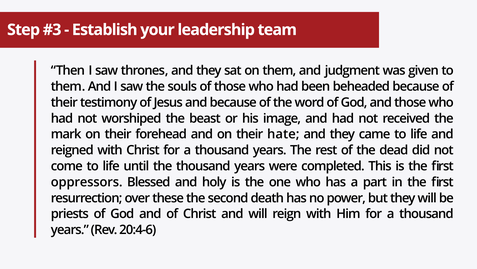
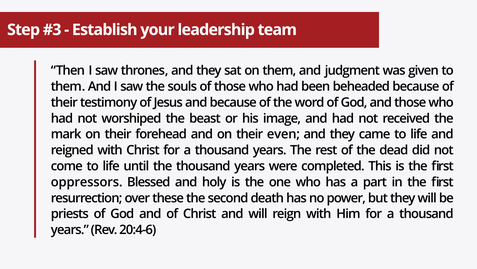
hate: hate -> even (283, 134)
